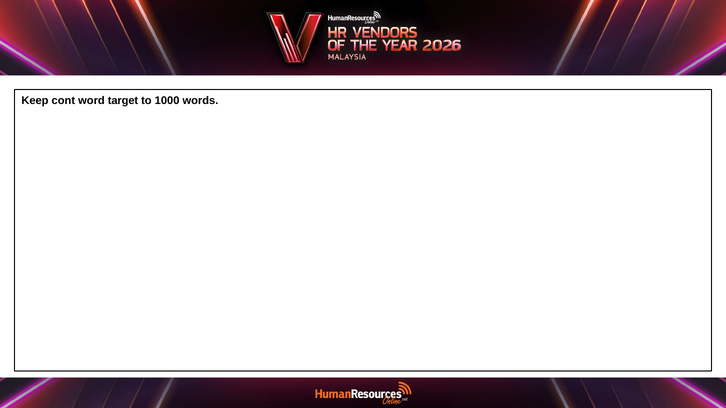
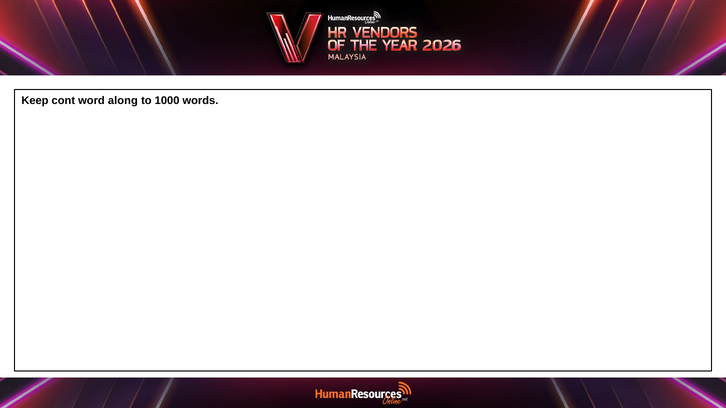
target: target -> along (123, 101)
